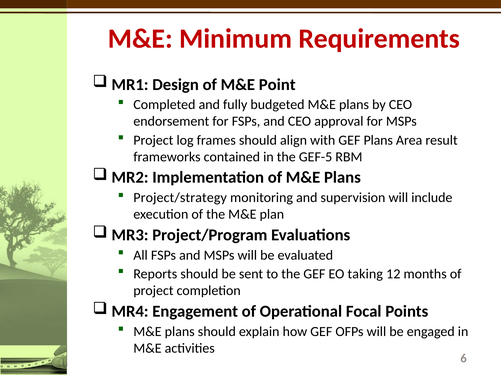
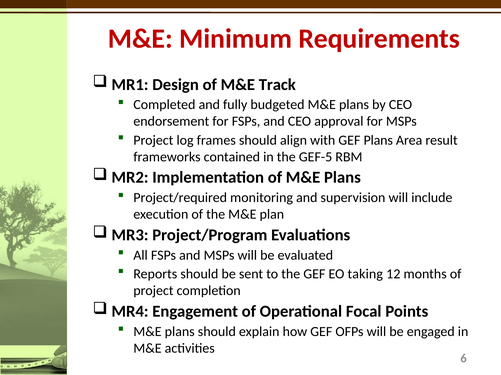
Point: Point -> Track (277, 85)
Project/strategy: Project/strategy -> Project/required (180, 198)
